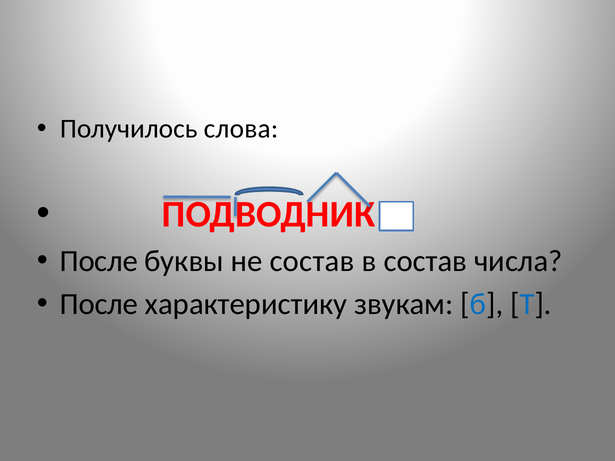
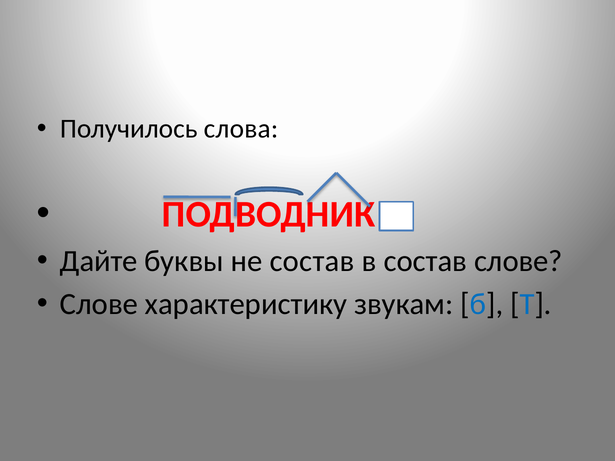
После: После -> Дайте (99, 261)
состав числа: числа -> слове (518, 261)
После: После -> Слове (99, 304)
